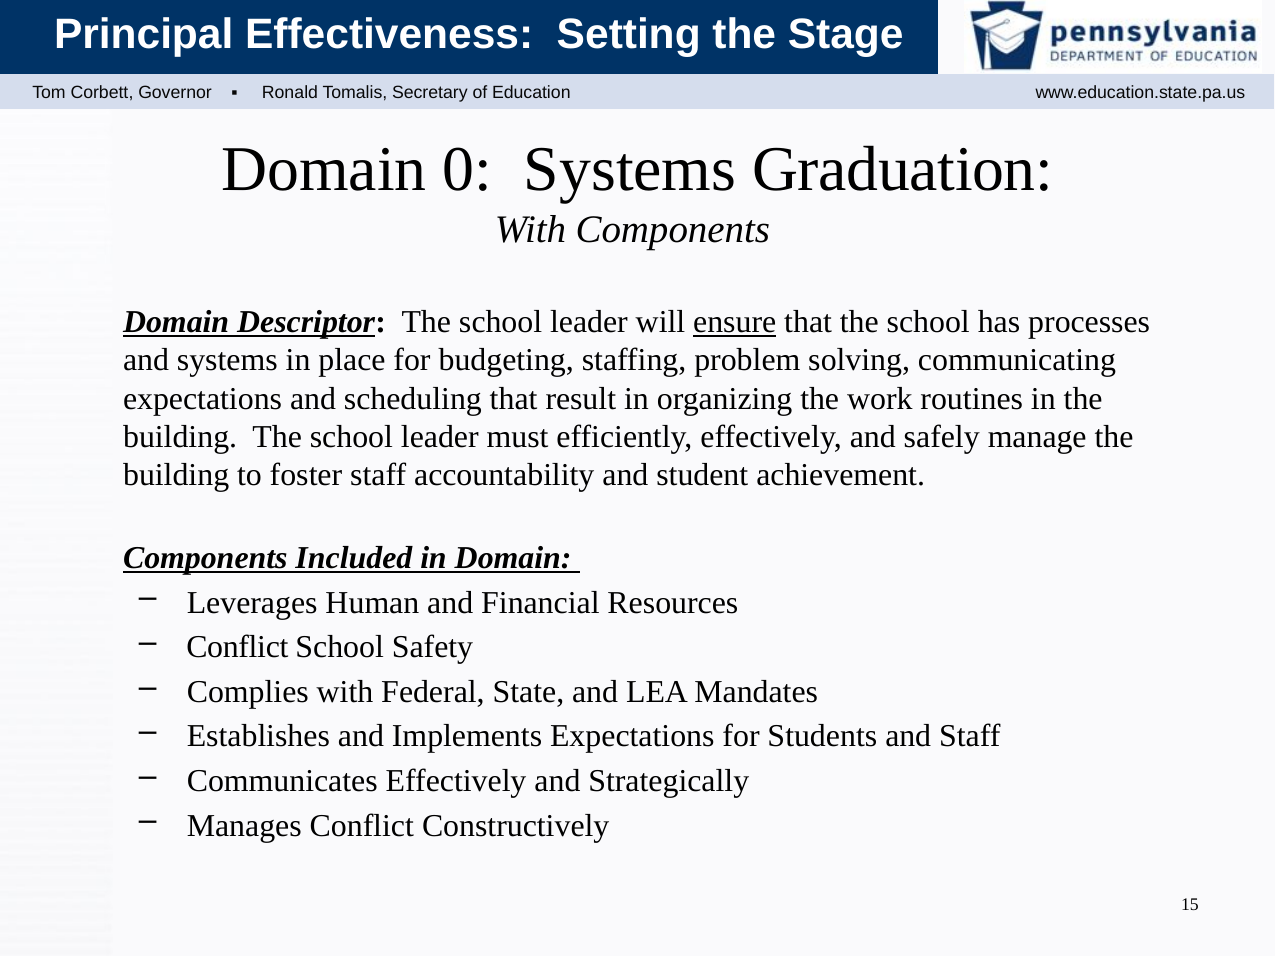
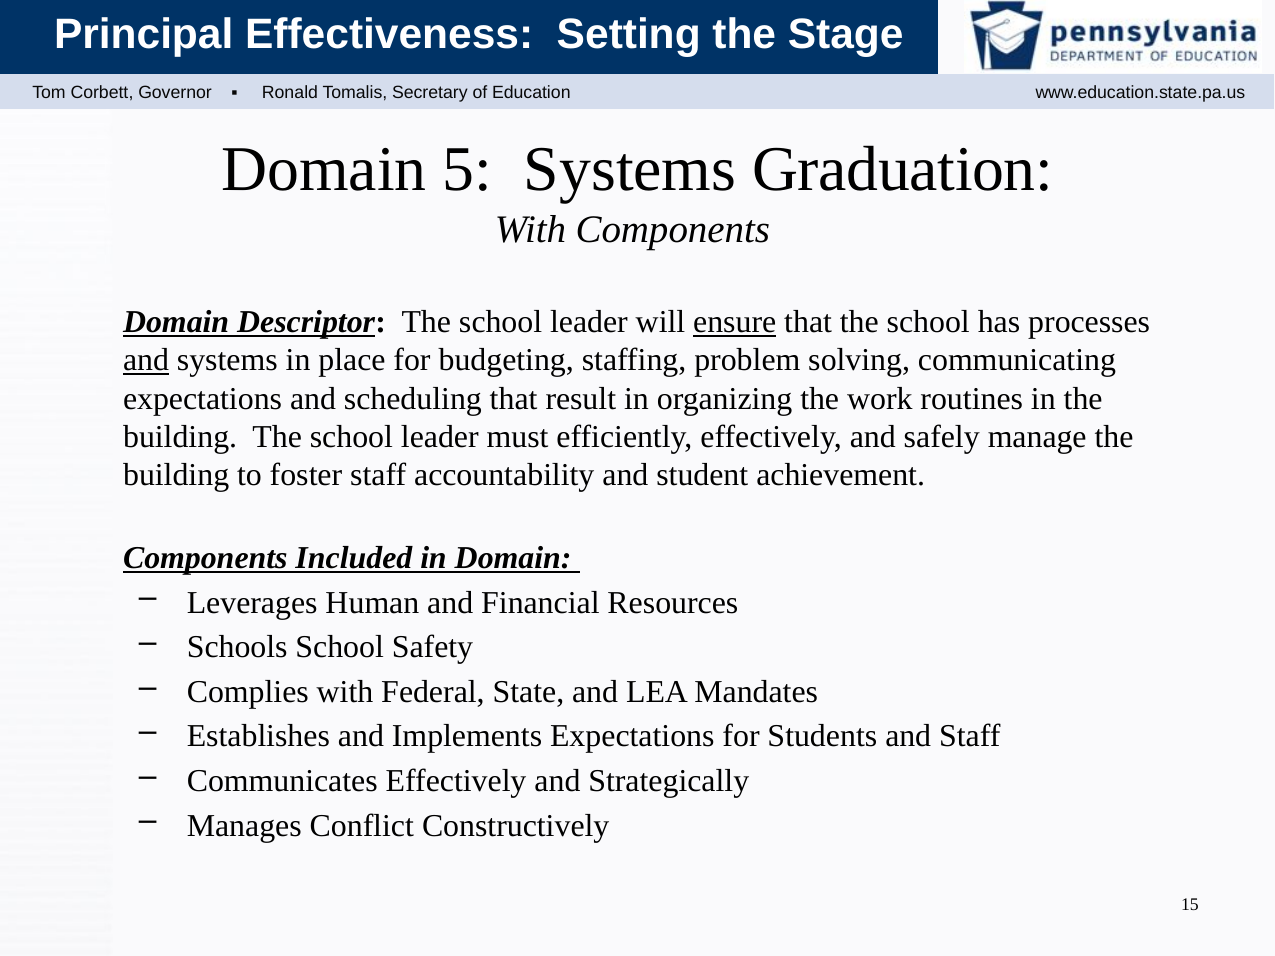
0: 0 -> 5 (467, 170)
and underline: none -> present (146, 360)
Conflict: Conflict -> Schools (237, 647)
